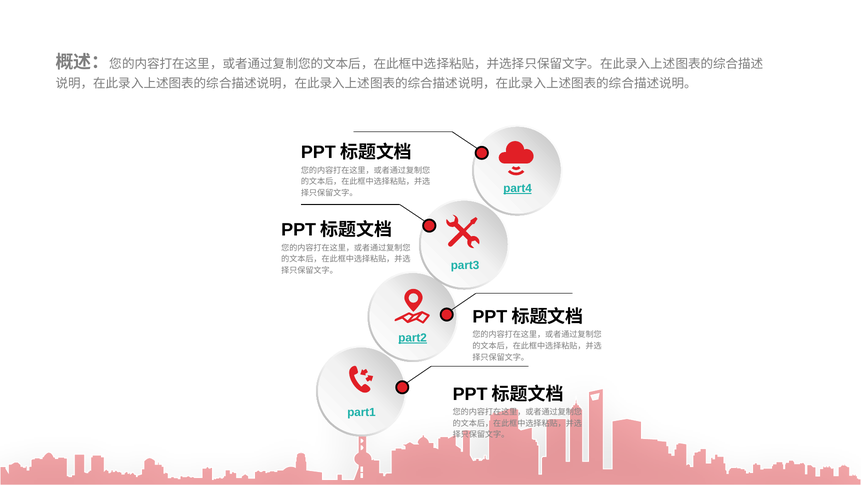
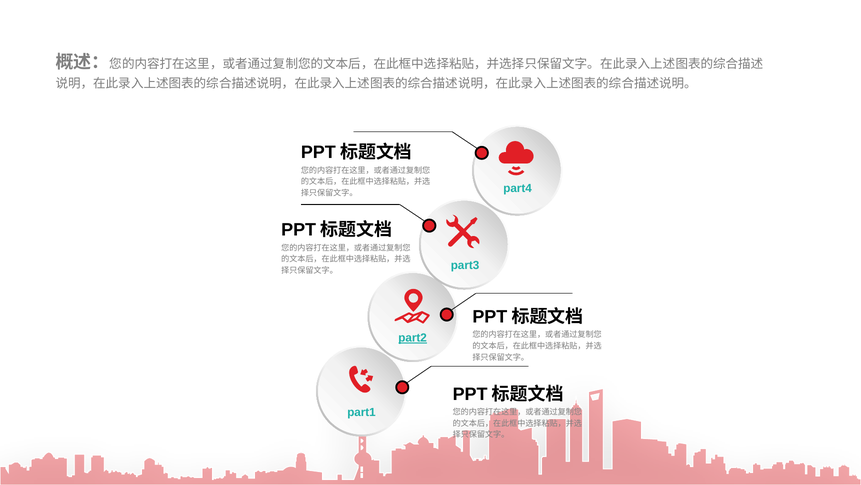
part4 underline: present -> none (518, 188)
